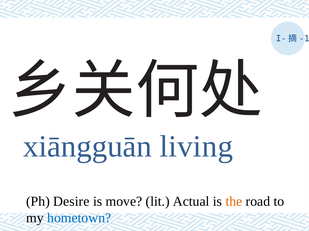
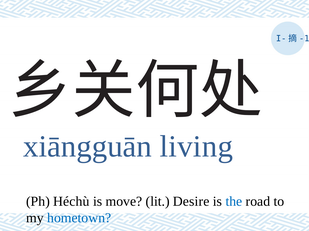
Desire: Desire -> Héchù (71, 202)
Actual: Actual -> Desire (191, 202)
the colour: orange -> blue (234, 202)
